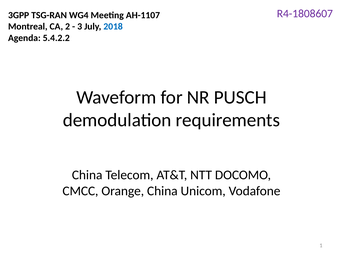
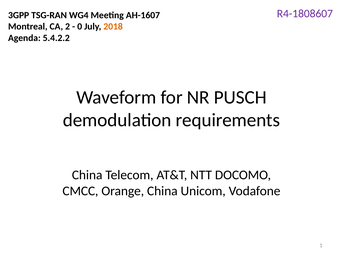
AH-1107: AH-1107 -> AH-1607 (143, 15)
3: 3 -> 0 (80, 27)
2018 colour: blue -> orange (113, 27)
